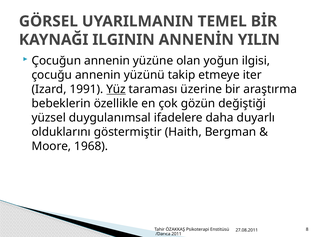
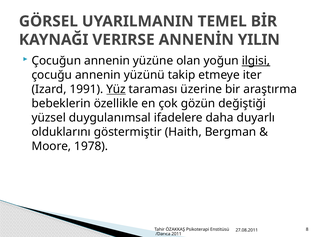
ILGININ: ILGININ -> VERIRSE (123, 40)
ilgisi underline: none -> present (256, 61)
1968: 1968 -> 1978 (91, 146)
